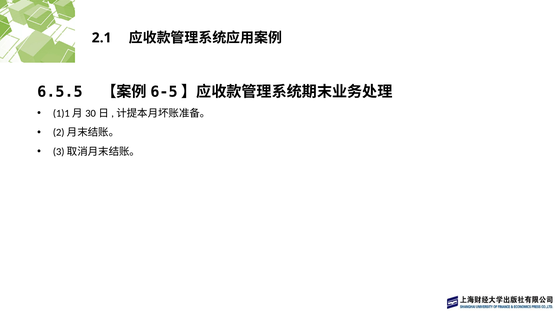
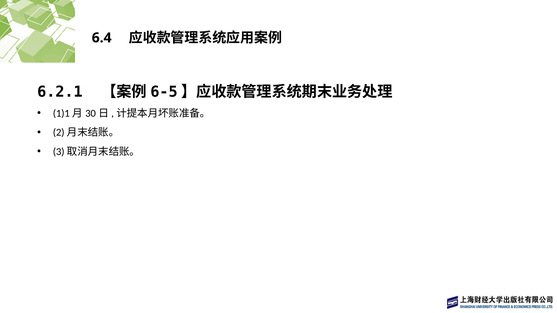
2.1: 2.1 -> 6.4 (102, 38)
6.5.5: 6.5.5 -> 6.2.1 (60, 92)
